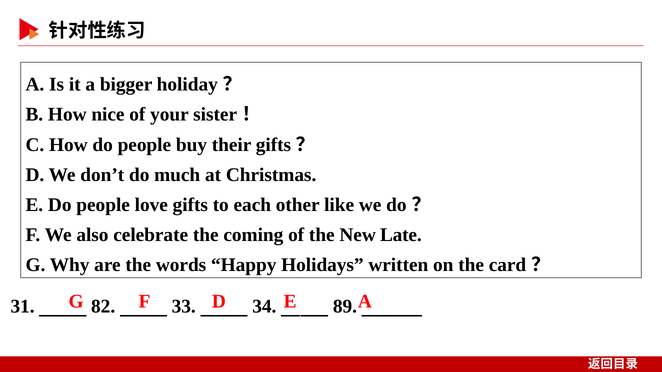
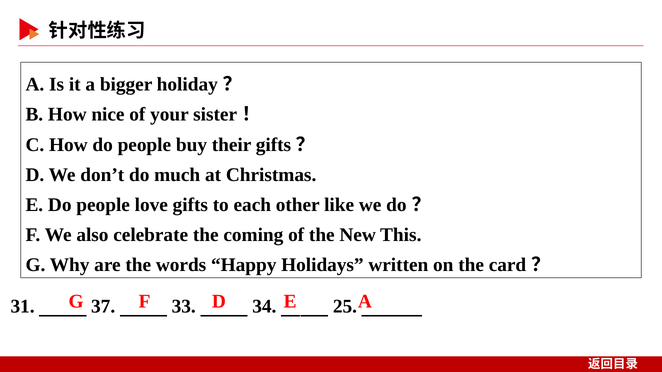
Late: Late -> This (401, 235)
82: 82 -> 37 (103, 307)
89: 89 -> 25 (345, 307)
